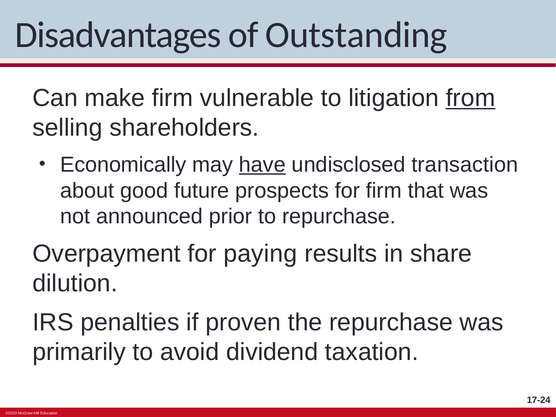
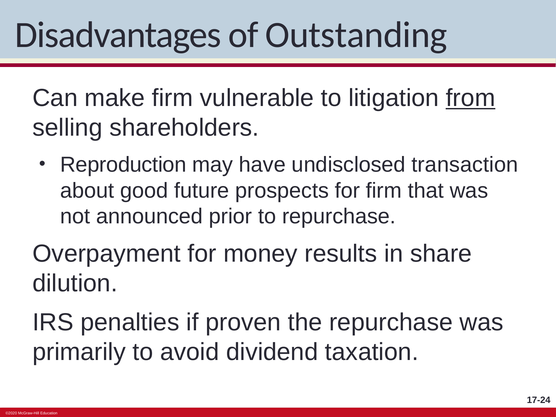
Economically: Economically -> Reproduction (123, 165)
have underline: present -> none (262, 165)
paying: paying -> money (260, 254)
